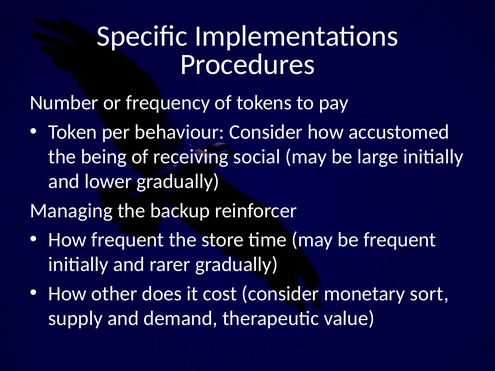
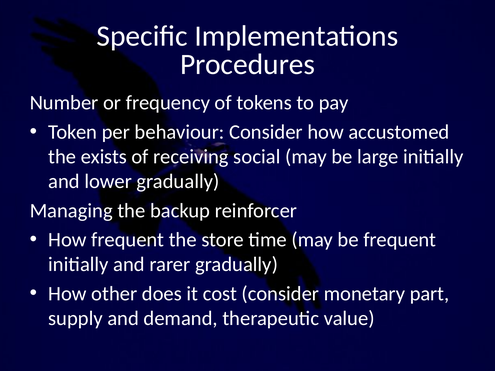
being: being -> exists (104, 157)
sort: sort -> part (430, 294)
